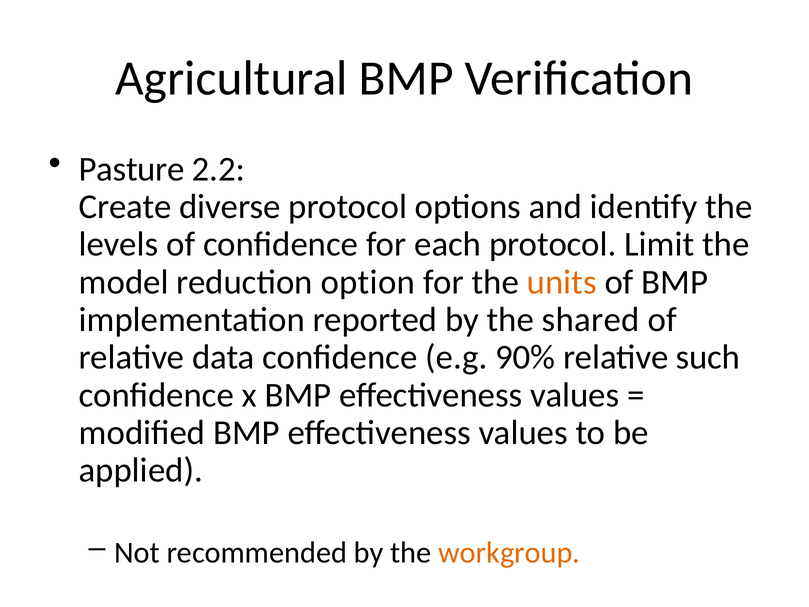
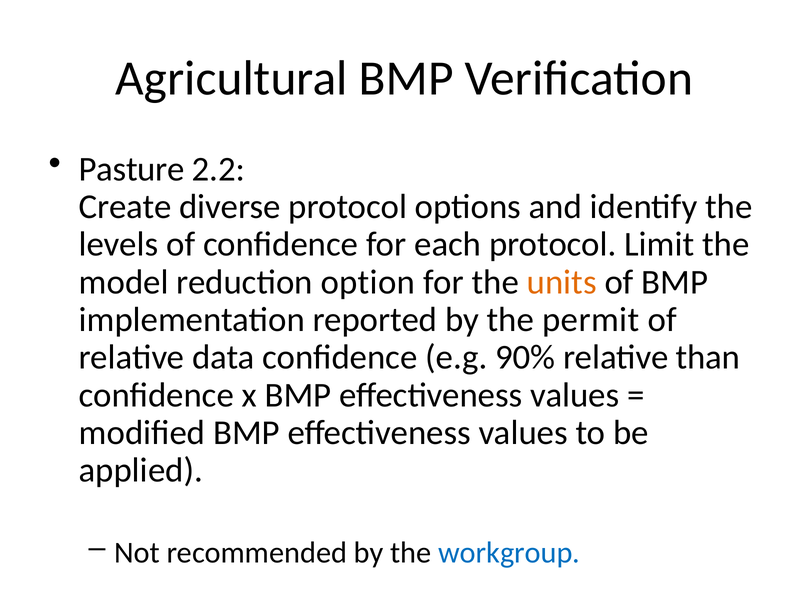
shared: shared -> permit (591, 320)
such: such -> than (708, 357)
workgroup colour: orange -> blue (509, 552)
